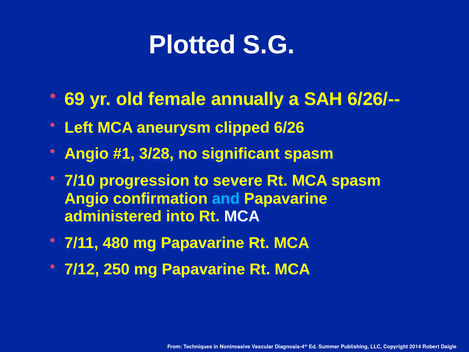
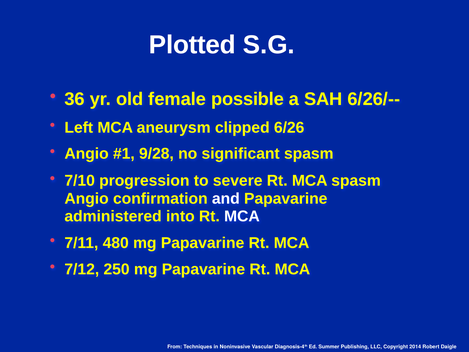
69: 69 -> 36 (75, 99)
annually: annually -> possible (247, 99)
3/28: 3/28 -> 9/28 (156, 154)
and colour: light blue -> white (226, 199)
